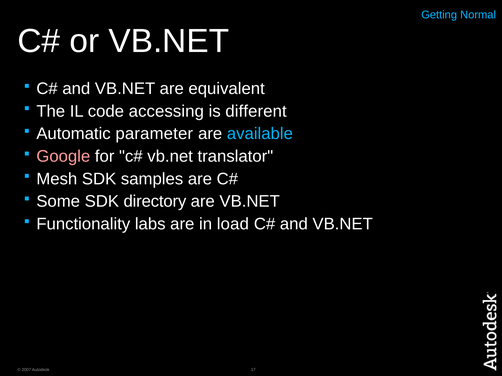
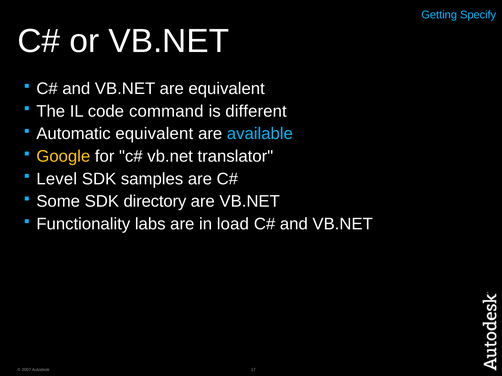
Normal: Normal -> Specify (478, 15)
accessing: accessing -> command (166, 111)
Automatic parameter: parameter -> equivalent (154, 134)
Google colour: pink -> yellow (63, 157)
Mesh: Mesh -> Level (57, 179)
